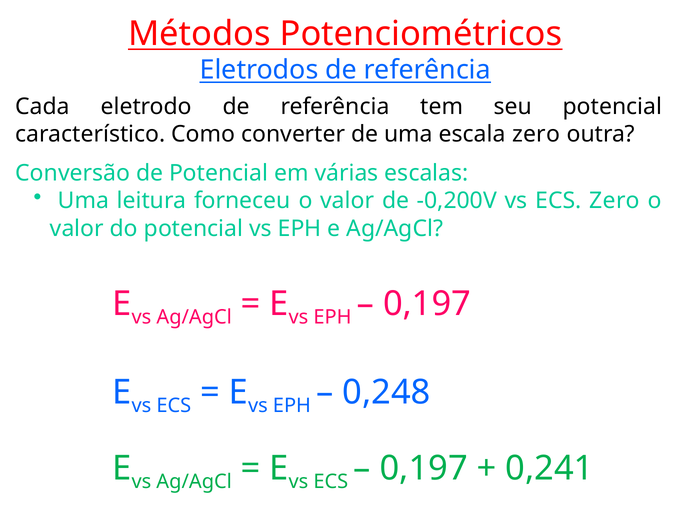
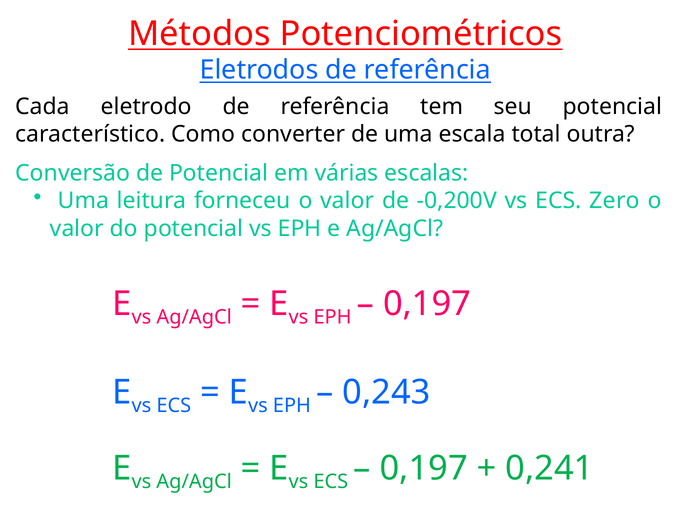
escala zero: zero -> total (536, 134)
0,248: 0,248 -> 0,243 (386, 393)
